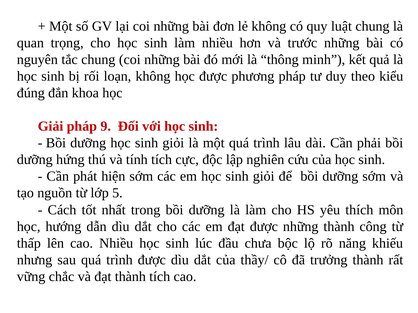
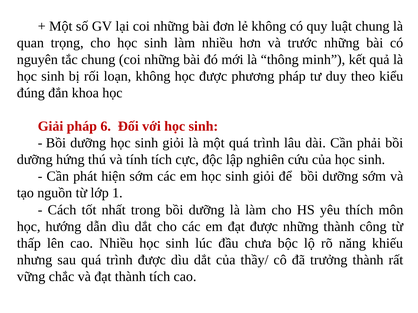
9: 9 -> 6 (106, 126)
5: 5 -> 1 (117, 193)
